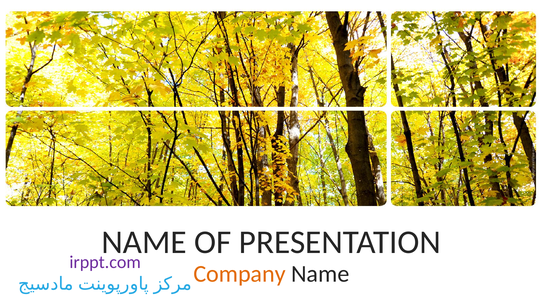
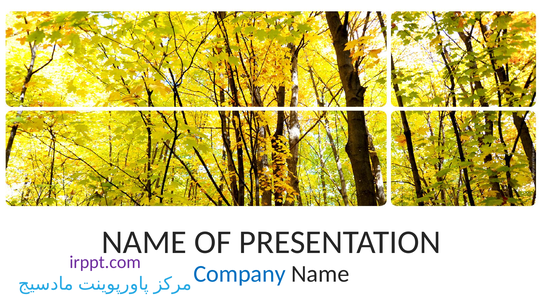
Company colour: orange -> blue (239, 274)
